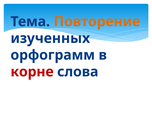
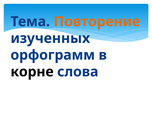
корне colour: red -> black (32, 72)
